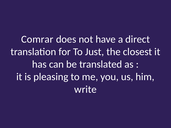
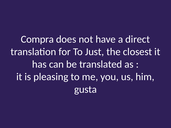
Comrar: Comrar -> Compra (37, 39)
write: write -> gusta (86, 89)
